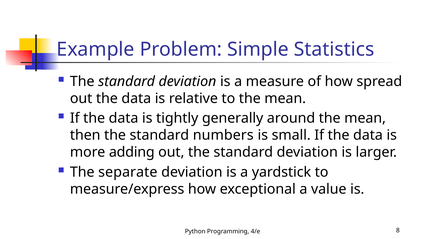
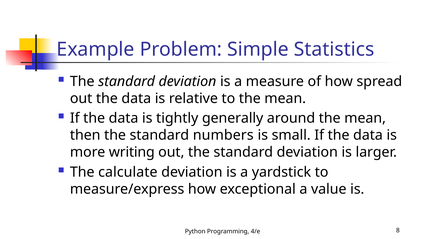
adding: adding -> writing (132, 152)
separate: separate -> calculate (128, 172)
